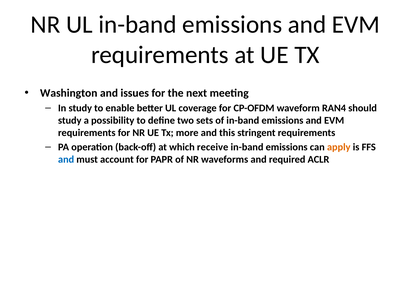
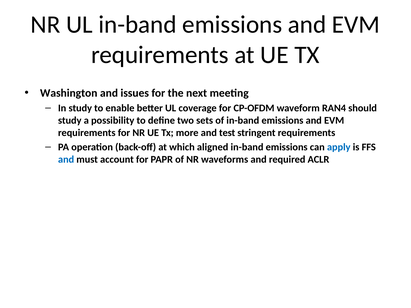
this: this -> test (227, 133)
receive: receive -> aligned (213, 147)
apply colour: orange -> blue (339, 147)
